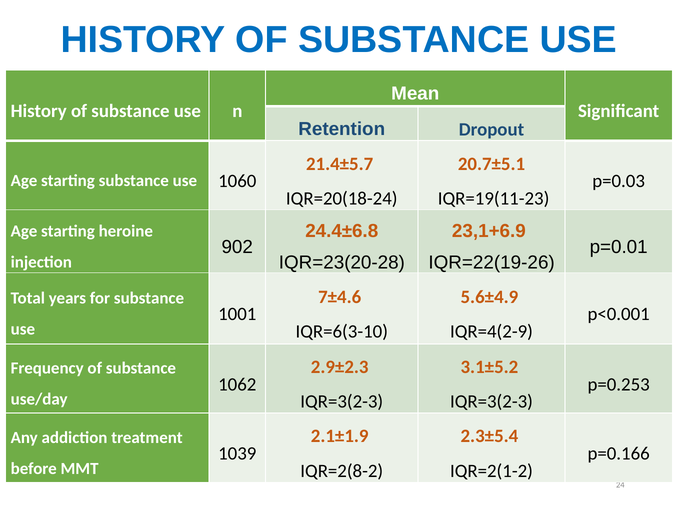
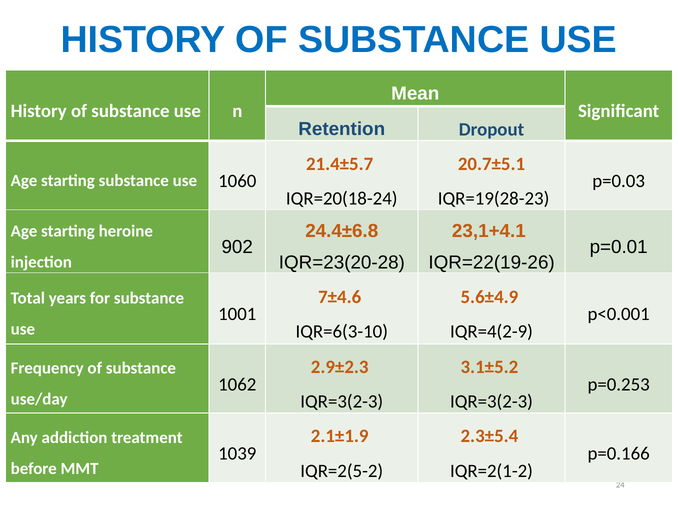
IQR=19(11-23: IQR=19(11-23 -> IQR=19(28-23 (494, 199)
23,1+6.9: 23,1+6.9 -> 23,1+4.1 (489, 231)
IQR=2(8-2: IQR=2(8-2 -> IQR=2(5-2 (342, 471)
